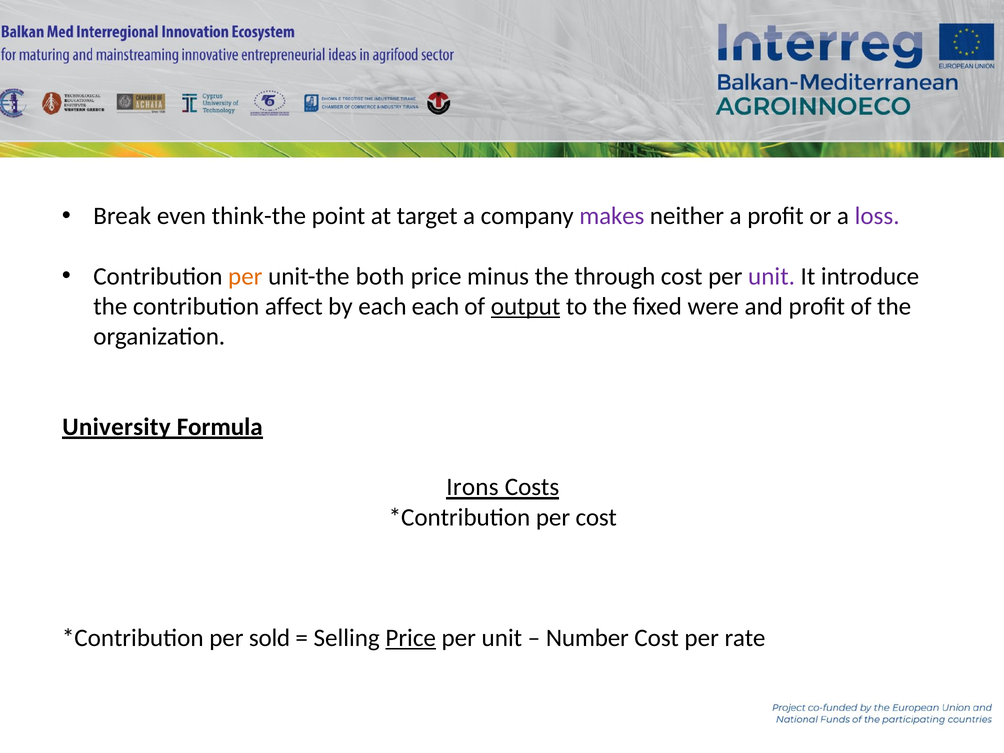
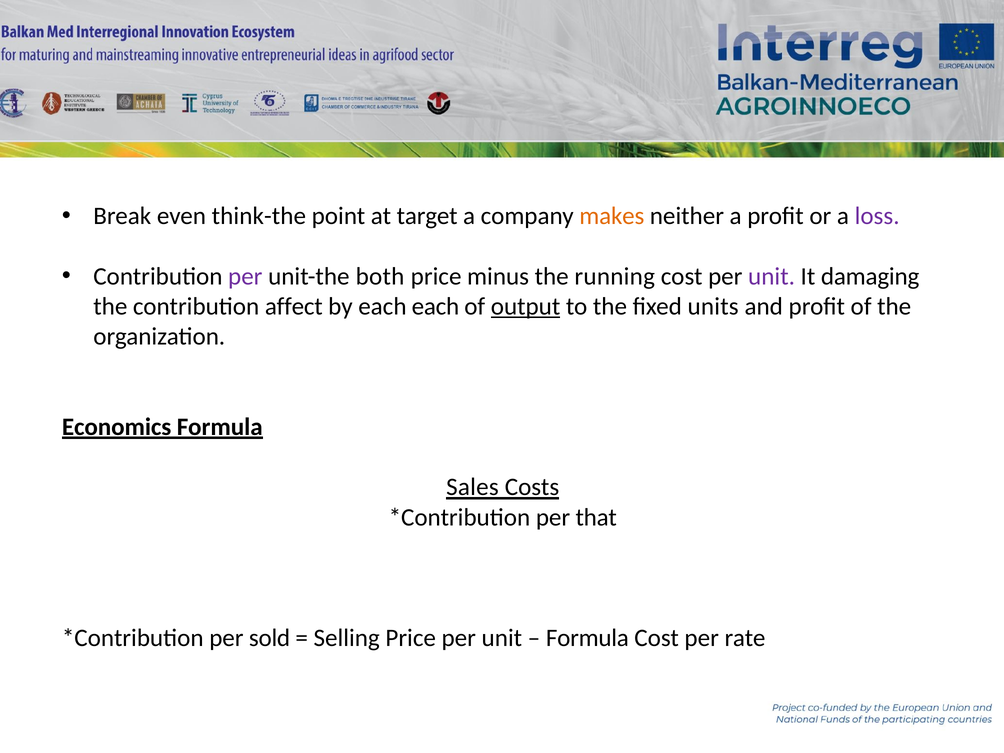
makes colour: purple -> orange (612, 216)
per colour: orange -> purple (245, 276)
through: through -> running (615, 276)
introduce: introduce -> damaging (870, 276)
were: were -> units (713, 306)
University: University -> Economics (117, 427)
Irons: Irons -> Sales (472, 487)
per cost: cost -> that (596, 517)
Price underline: present -> none (411, 638)
Number: Number -> Formula (587, 638)
